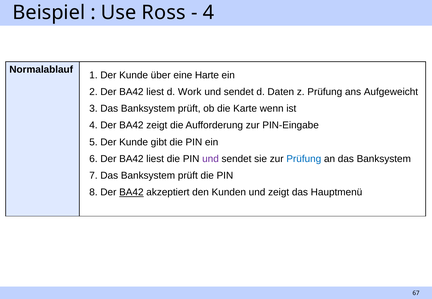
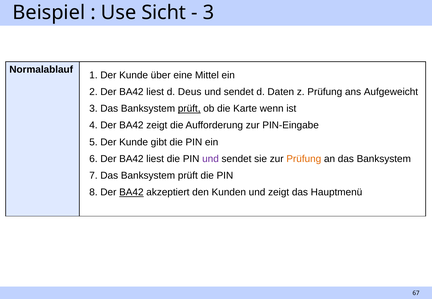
Ross: Ross -> Sicht (164, 13)
4: 4 -> 3 (208, 13)
Harte: Harte -> Mittel (207, 75)
Work: Work -> Deus (190, 92)
prüft underline: none -> present (189, 109)
Prüfung colour: blue -> orange (304, 159)
